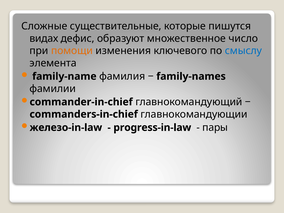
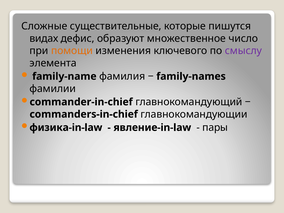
смыслу colour: blue -> purple (243, 51)
железо-in-law: железо-in-law -> физика-in-law (66, 128)
progress-in-law: progress-in-law -> явление-in-law (152, 128)
